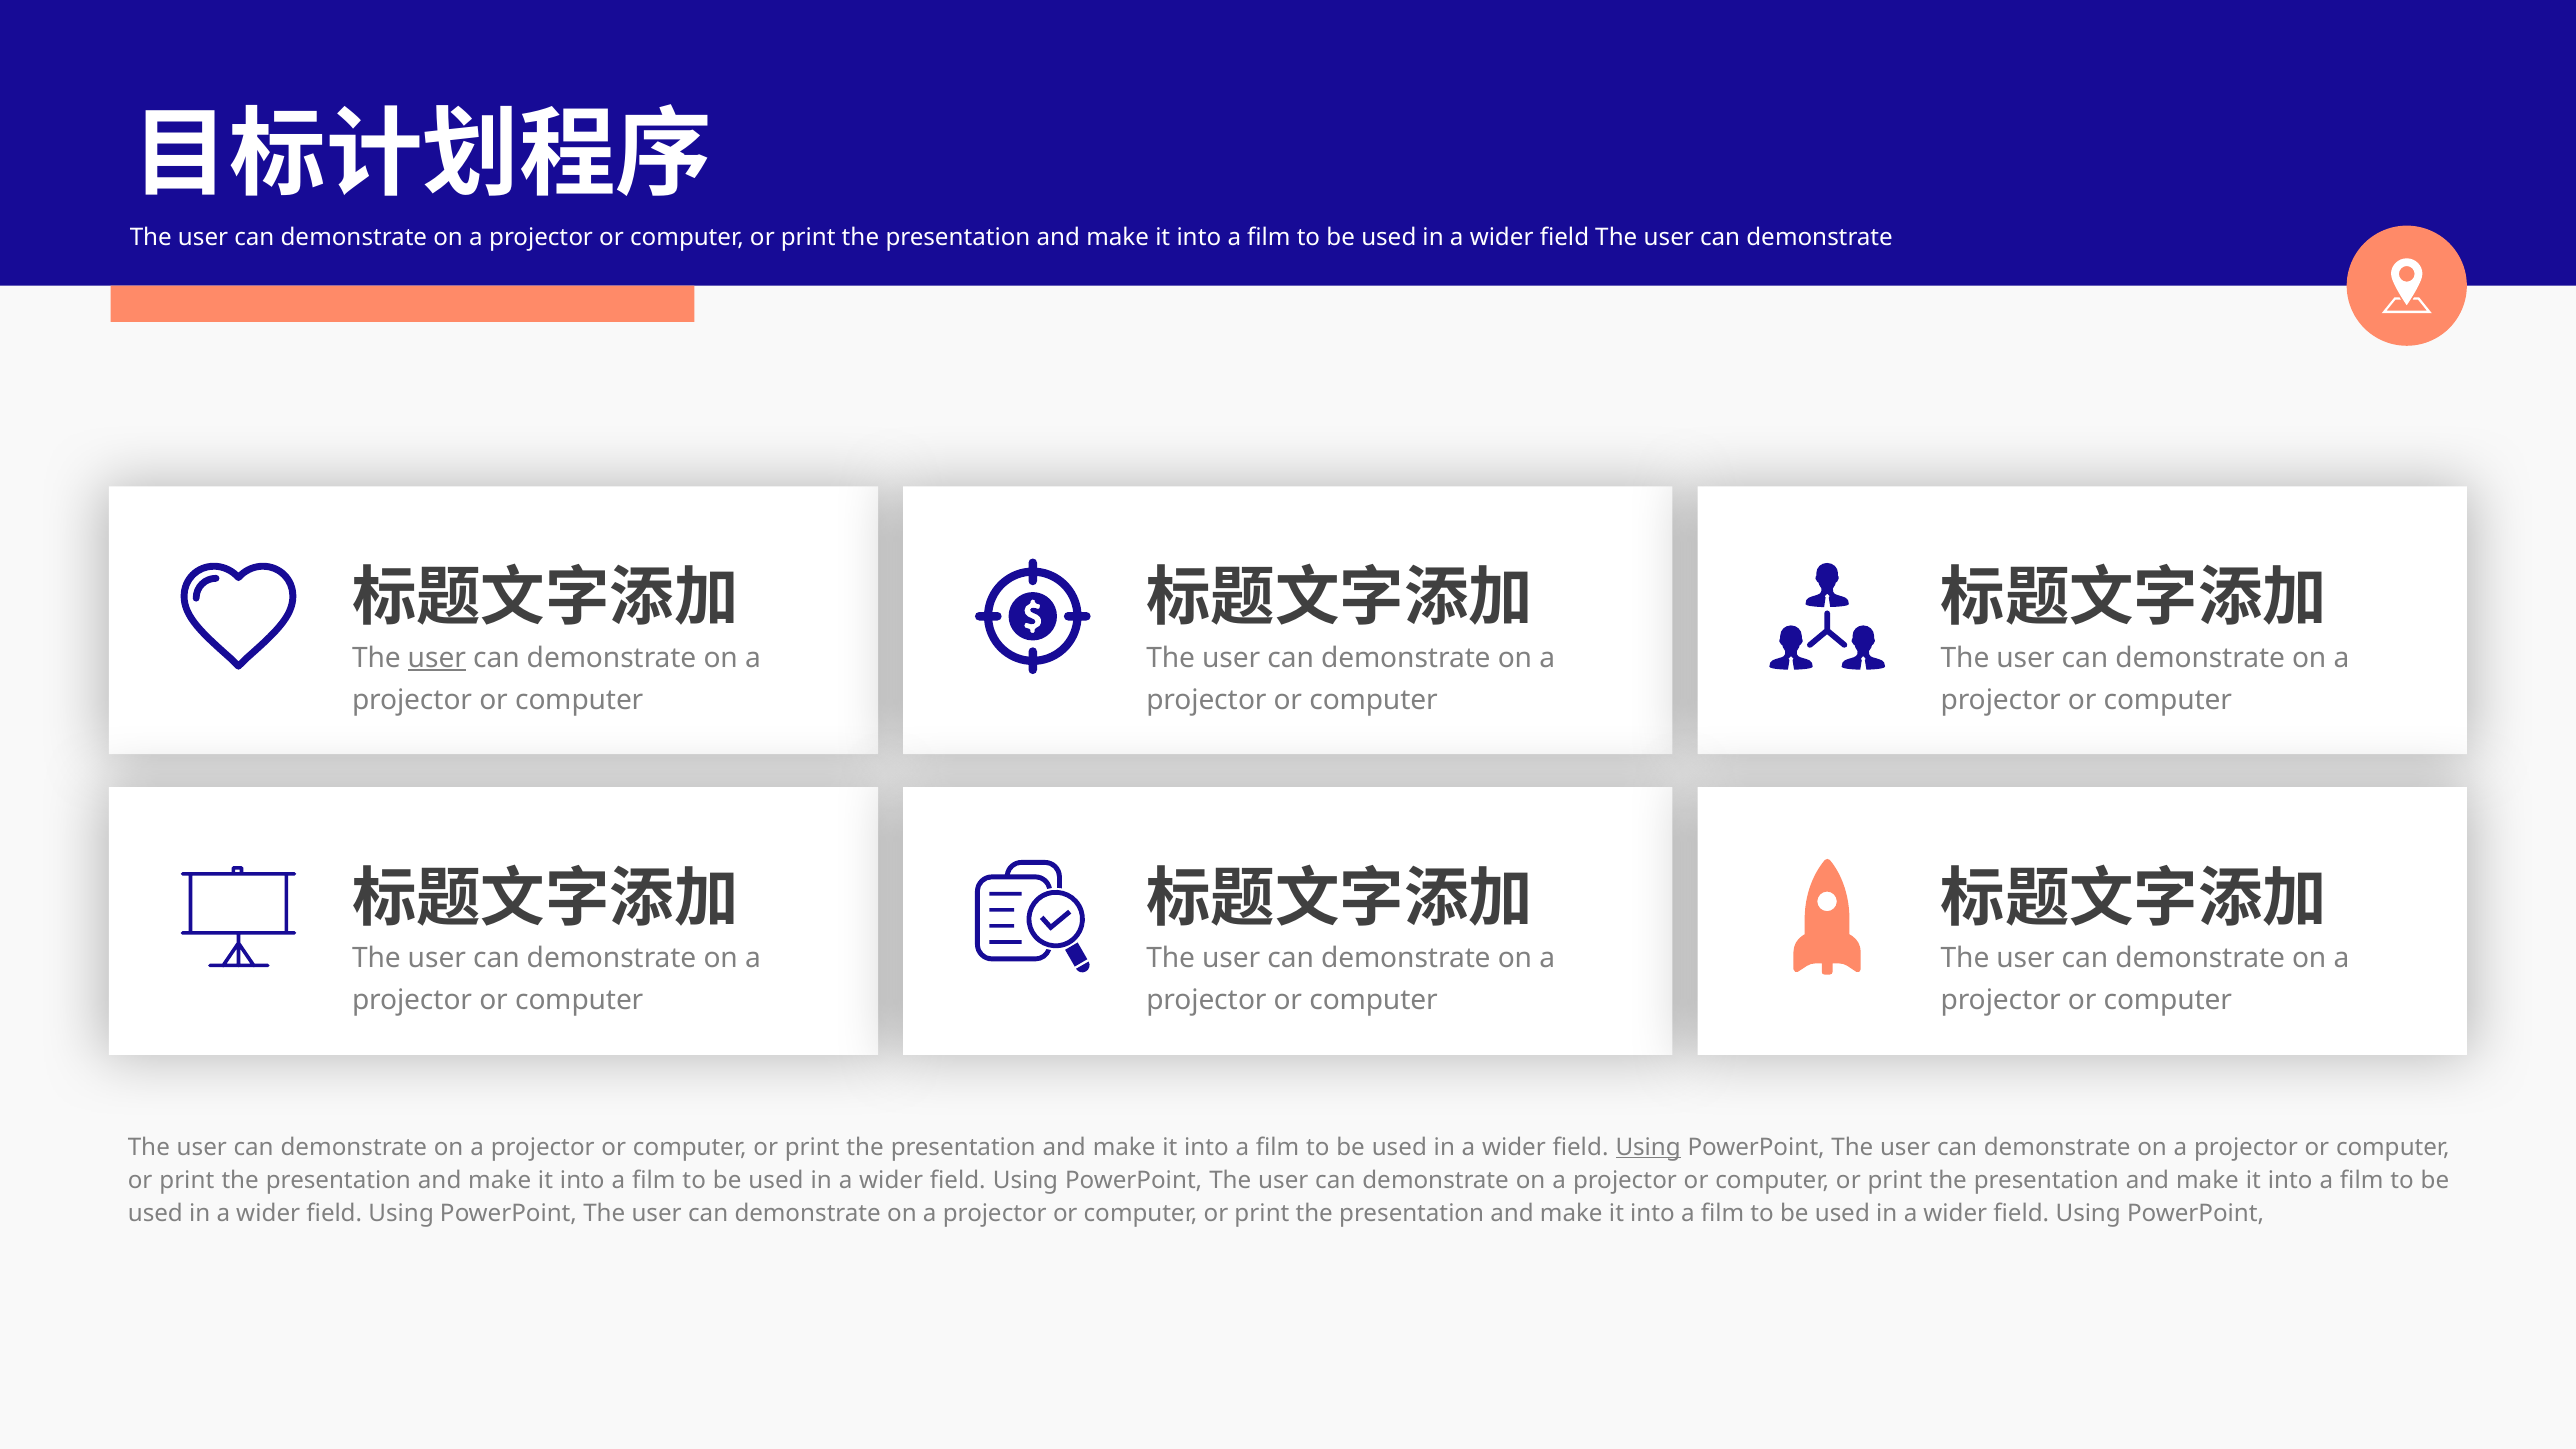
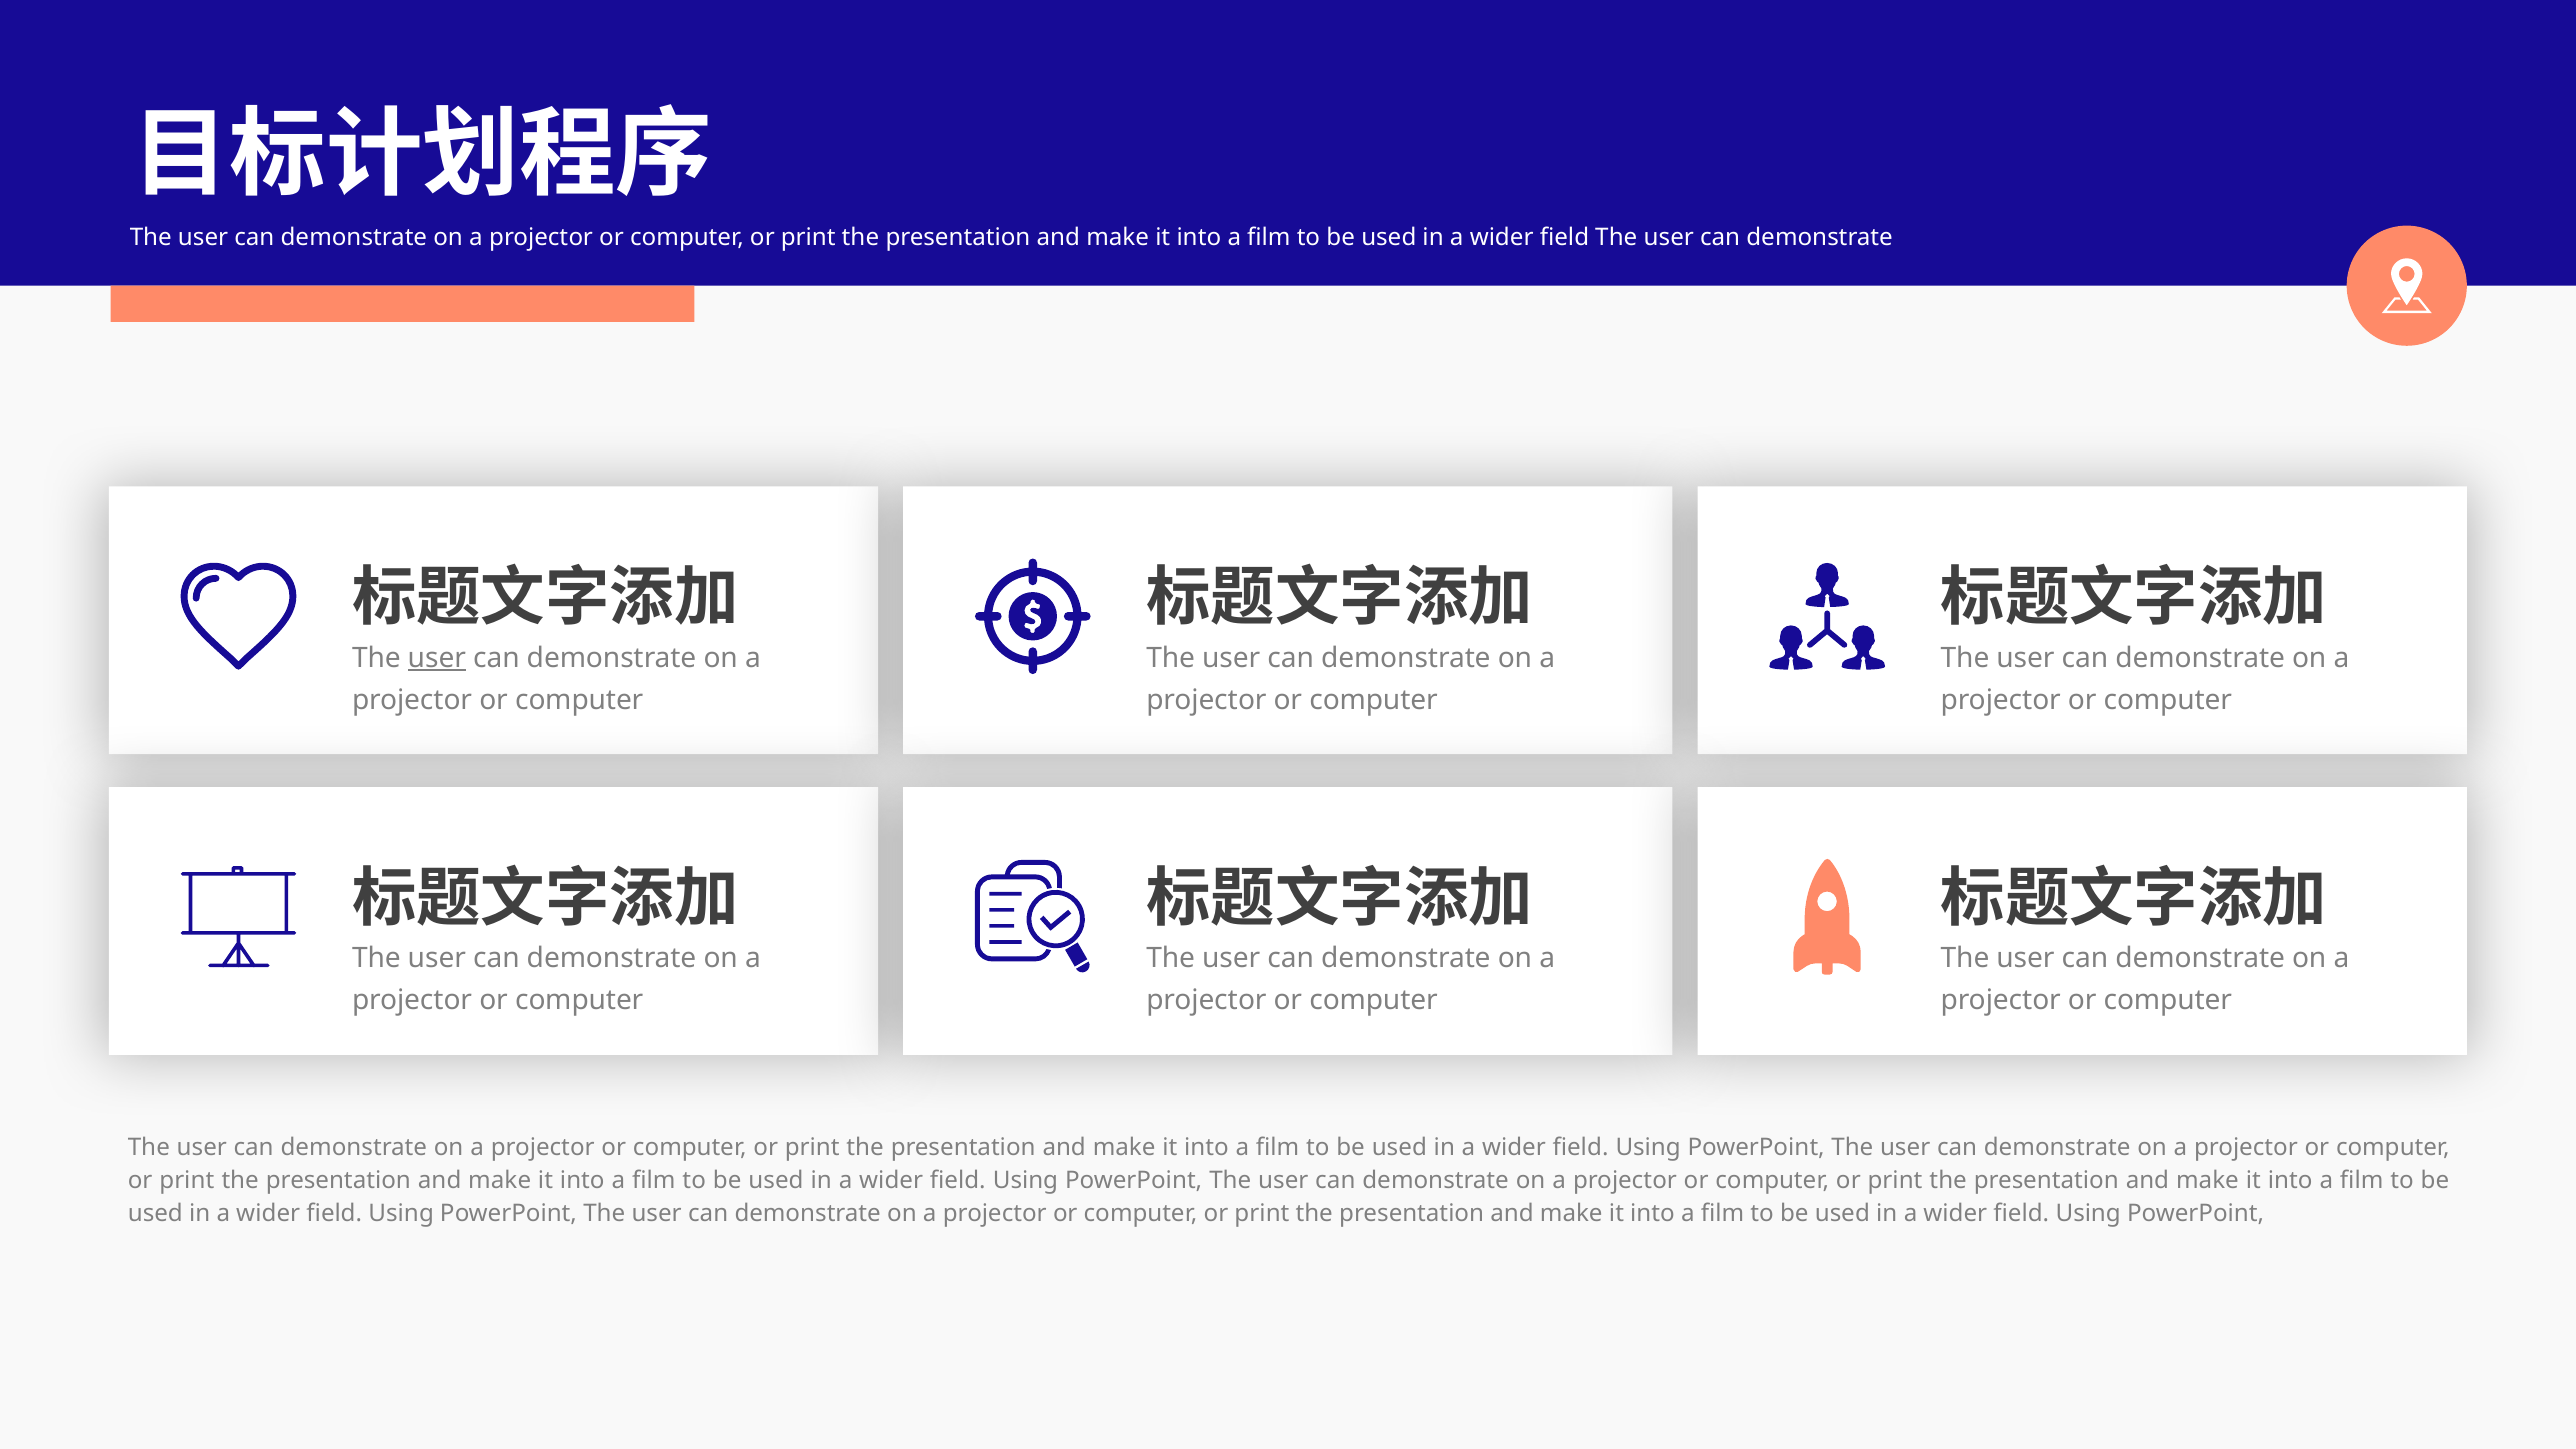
Using underline: present -> none (1648, 1147)
